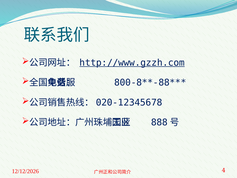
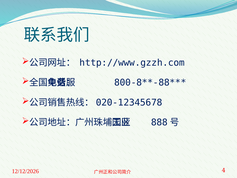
http://www.gzzh.com underline: present -> none (132, 63)
